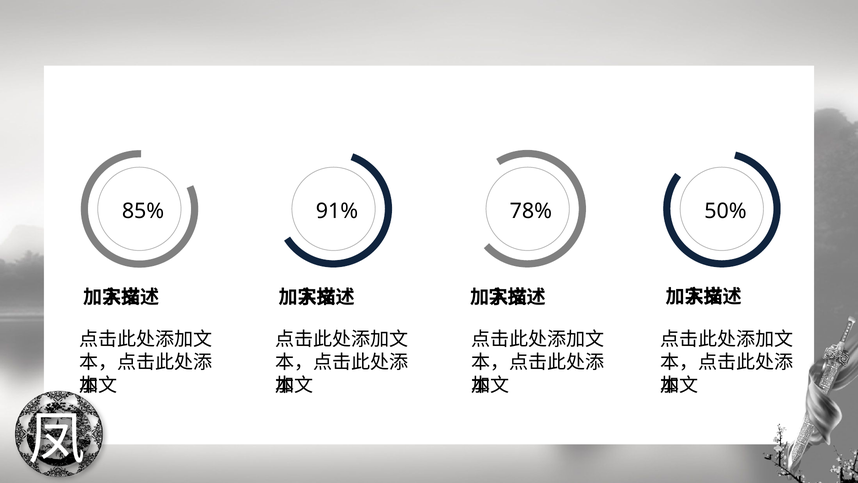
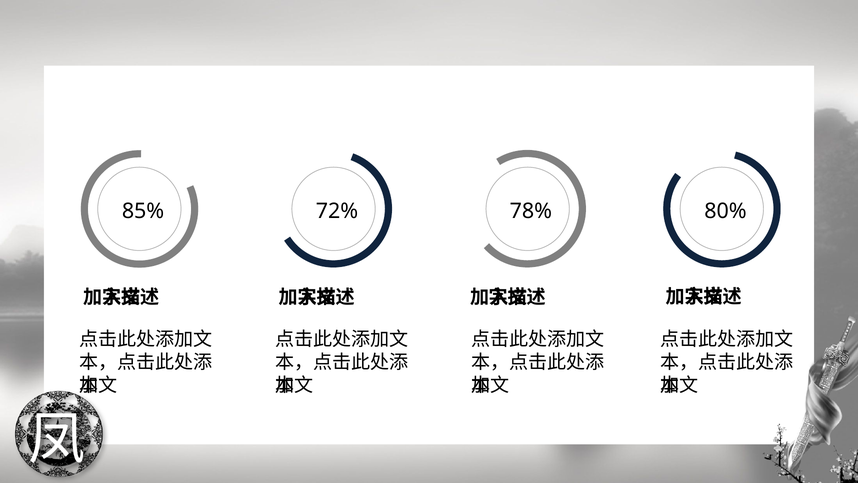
91%: 91% -> 72% (337, 211)
50%: 50% -> 80% (725, 211)
